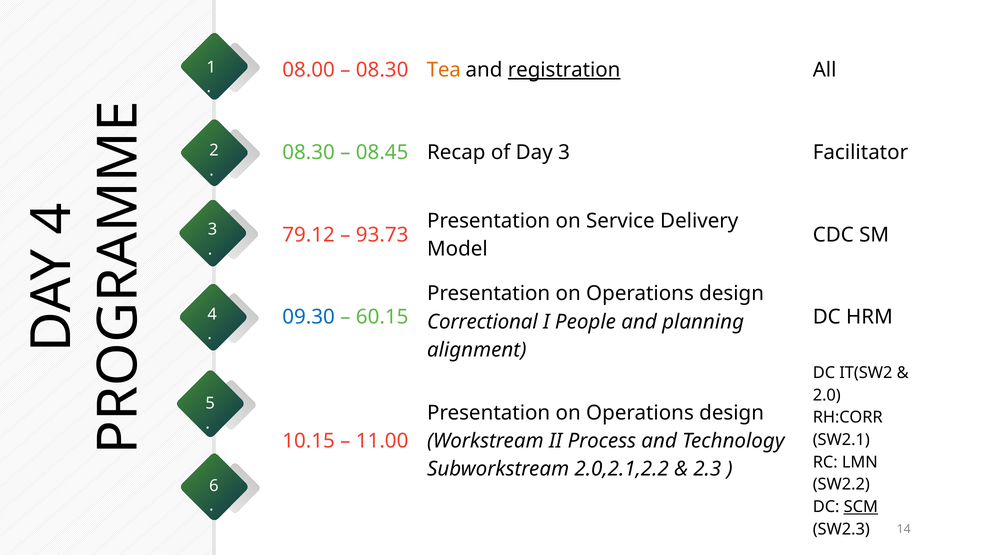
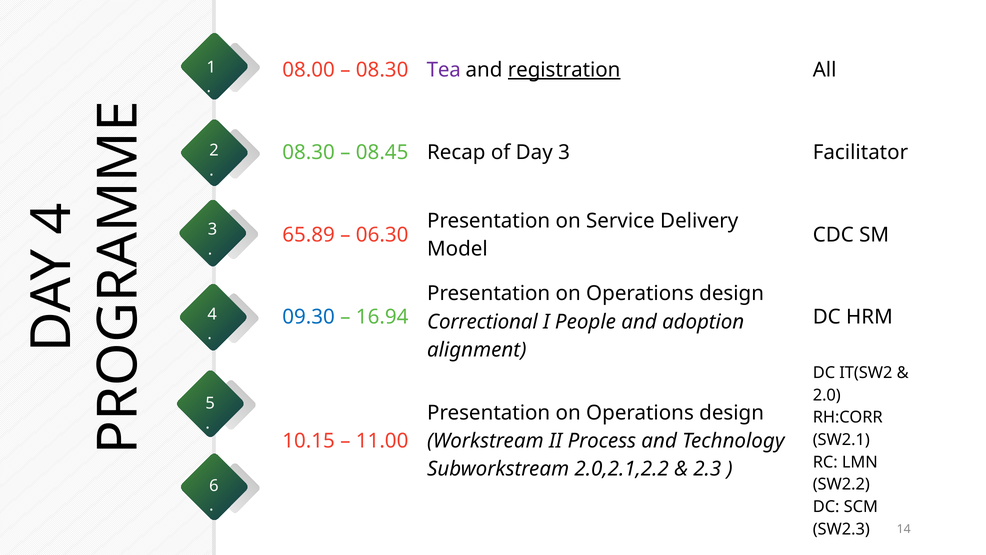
Tea colour: orange -> purple (444, 70)
79.12: 79.12 -> 65.89 (309, 235)
93.73: 93.73 -> 06.30 (382, 235)
60.15: 60.15 -> 16.94 (382, 317)
planning: planning -> adoption (703, 322)
SCM underline: present -> none (861, 506)
